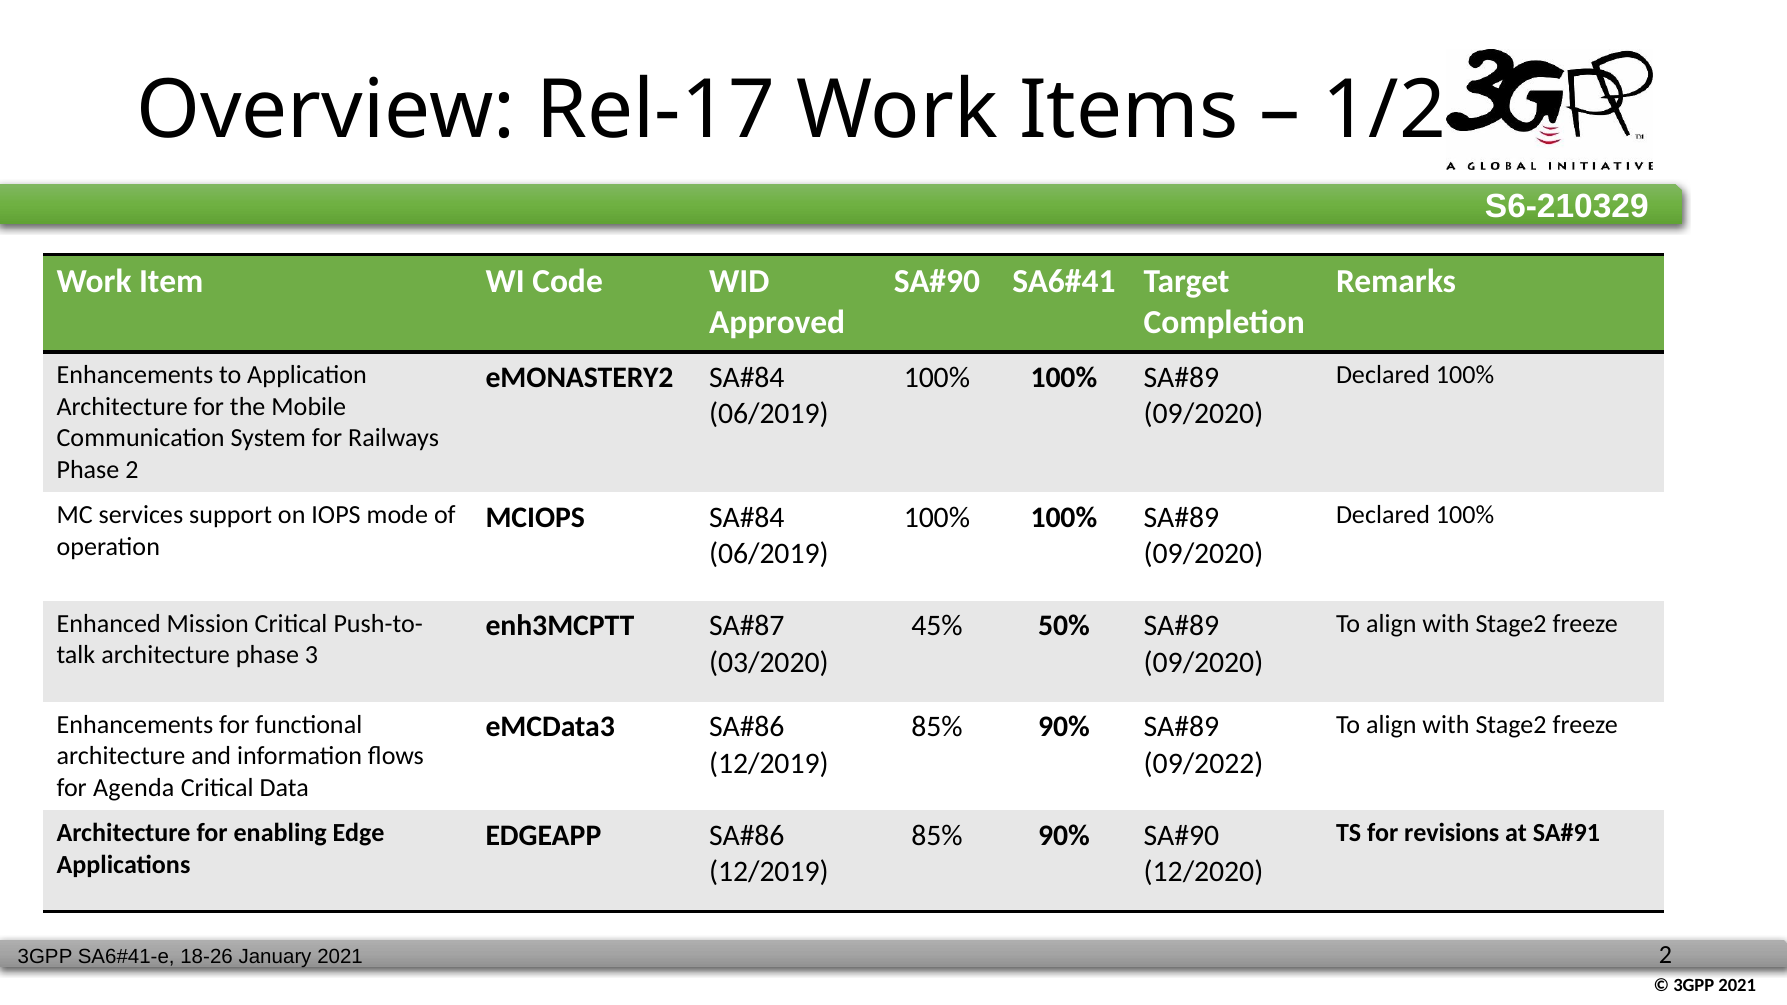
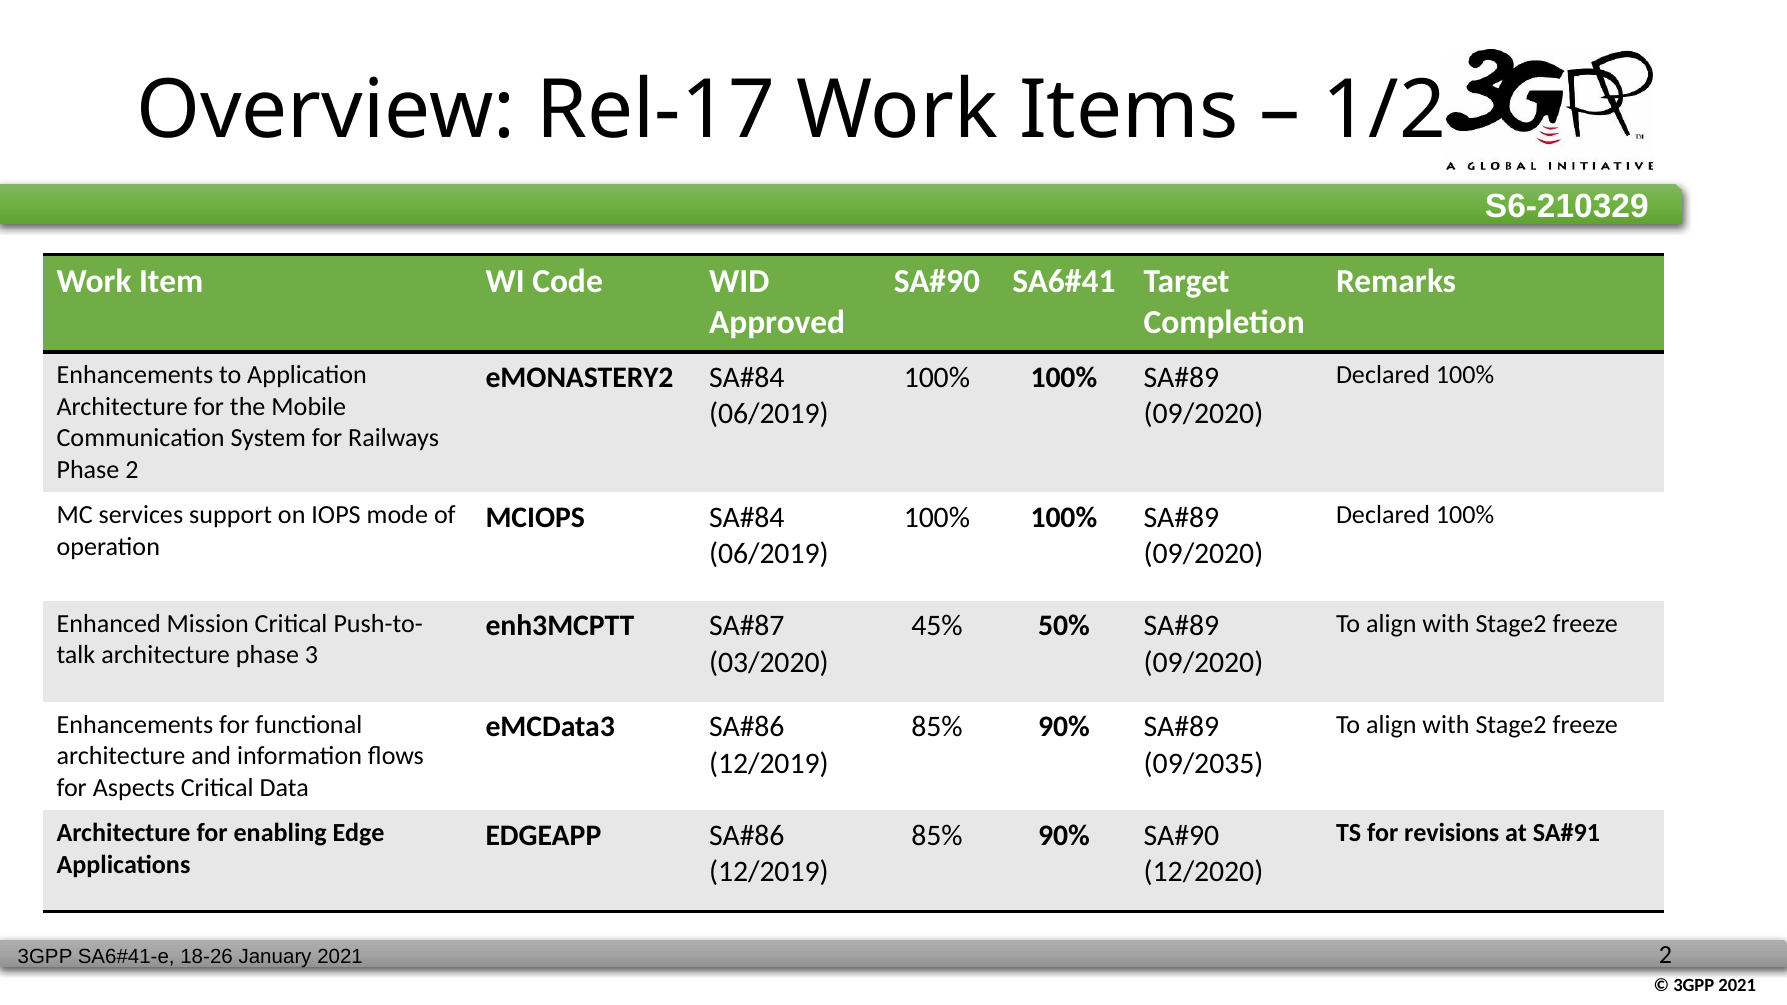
09/2022: 09/2022 -> 09/2035 (1204, 764)
Agenda: Agenda -> Aspects (134, 788)
